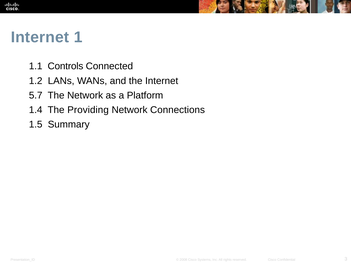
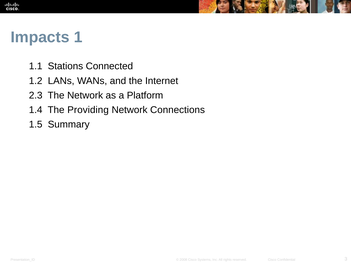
Internet: Internet -> Impacts (40, 37)
Controls: Controls -> Stations (65, 66)
5.7: 5.7 -> 2.3 (36, 95)
